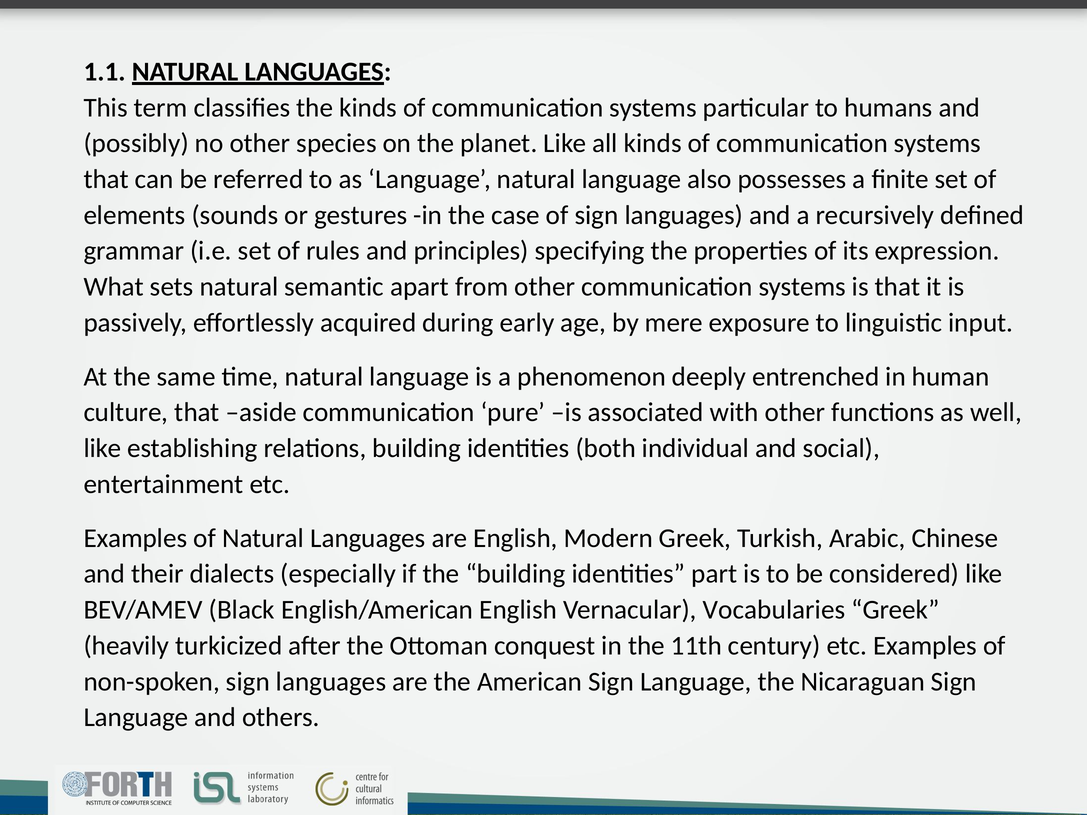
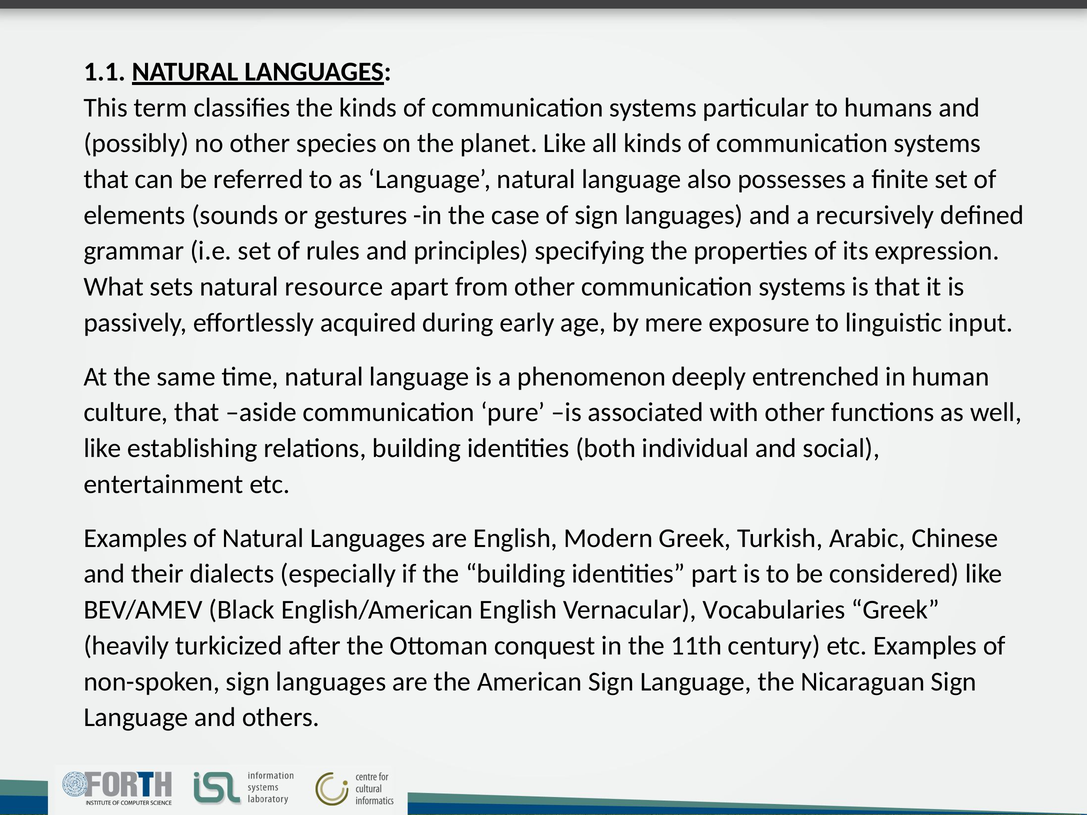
semantic: semantic -> resource (334, 287)
